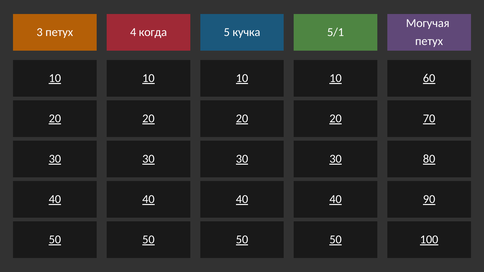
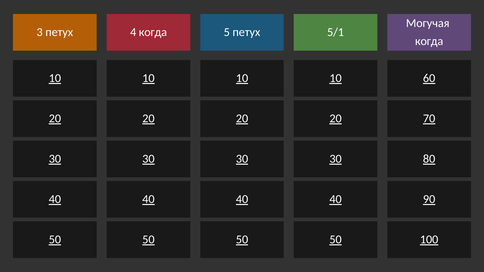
5 кучка: кучка -> петух (246, 32)
петух: петух -> когда (429, 41)
